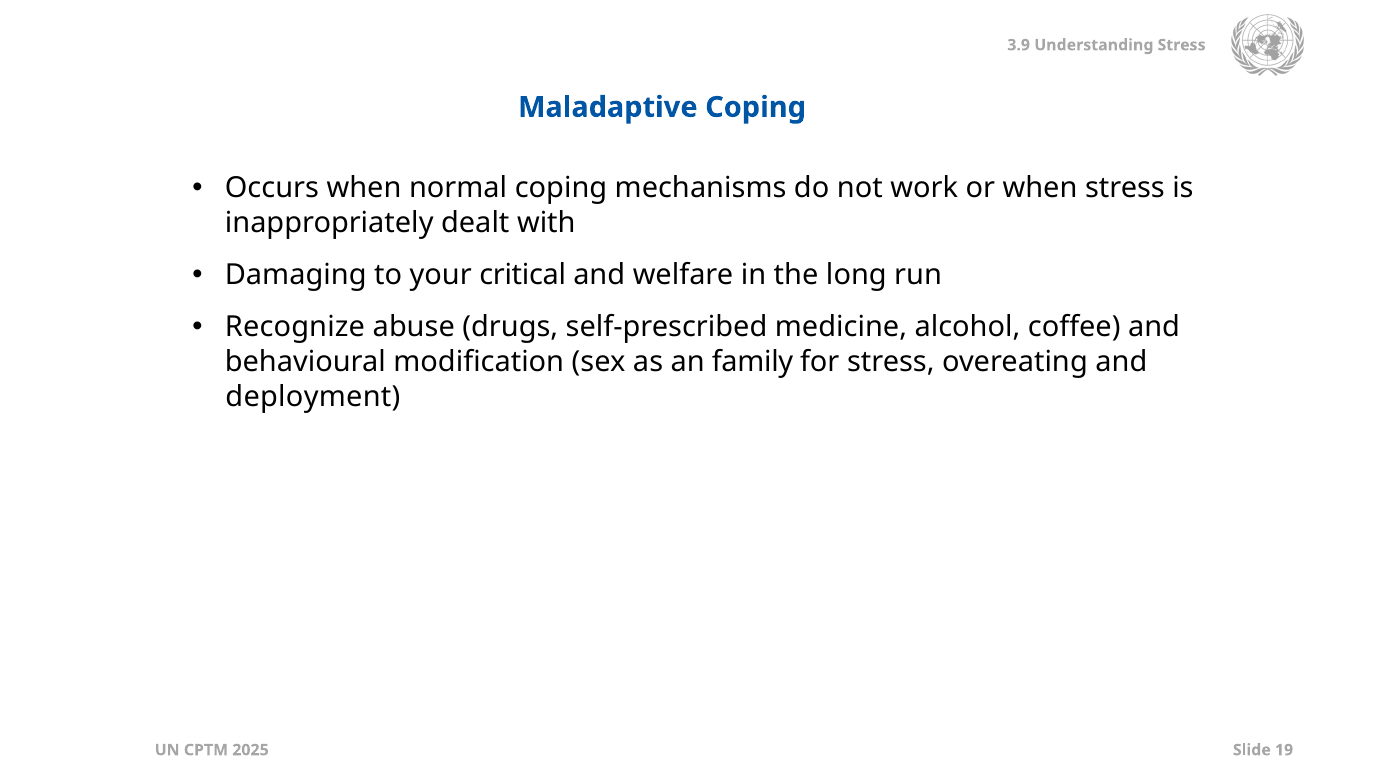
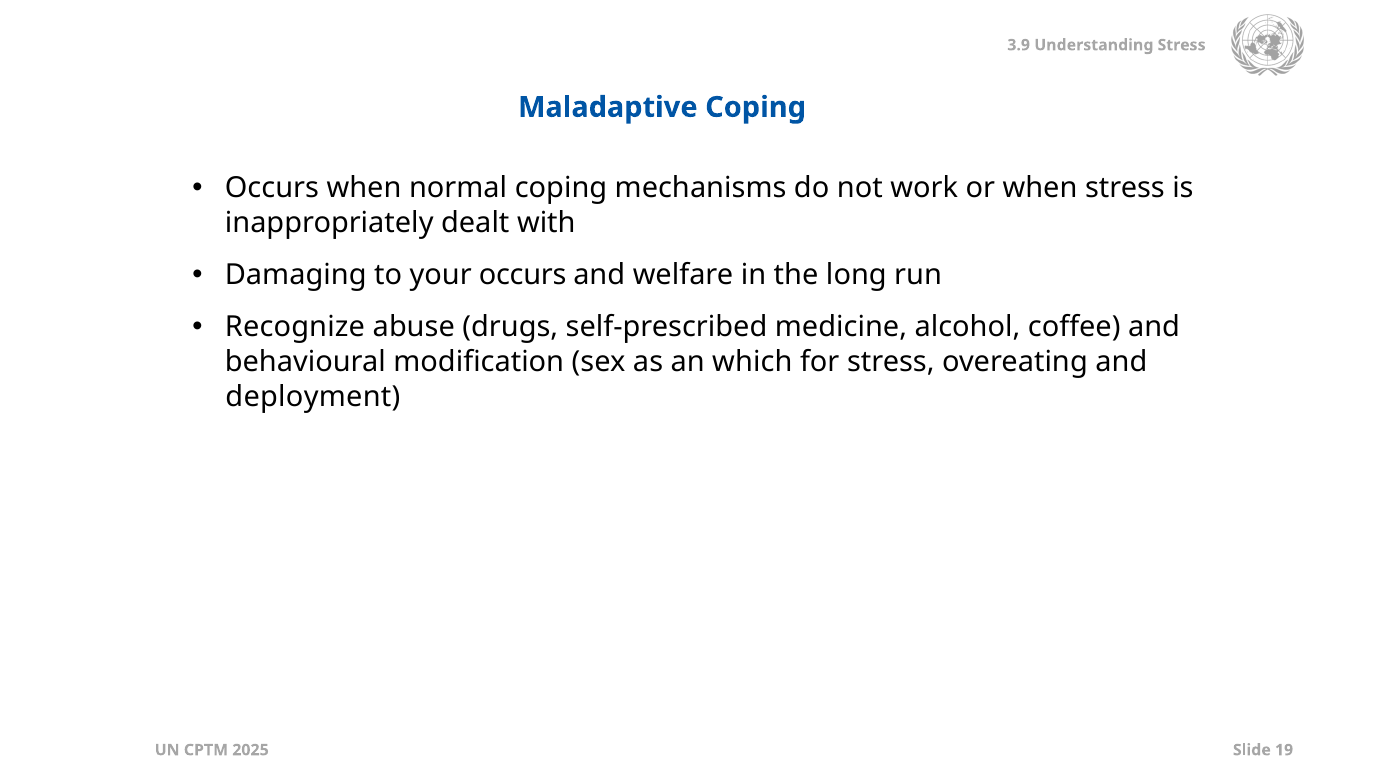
your critical: critical -> occurs (523, 275)
family: family -> which (752, 362)
